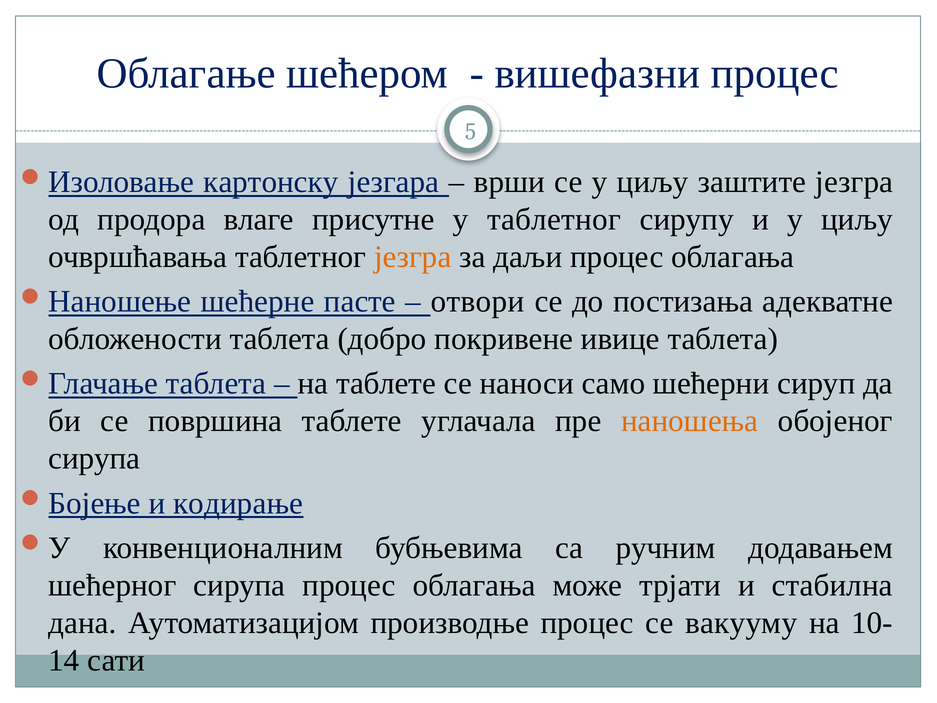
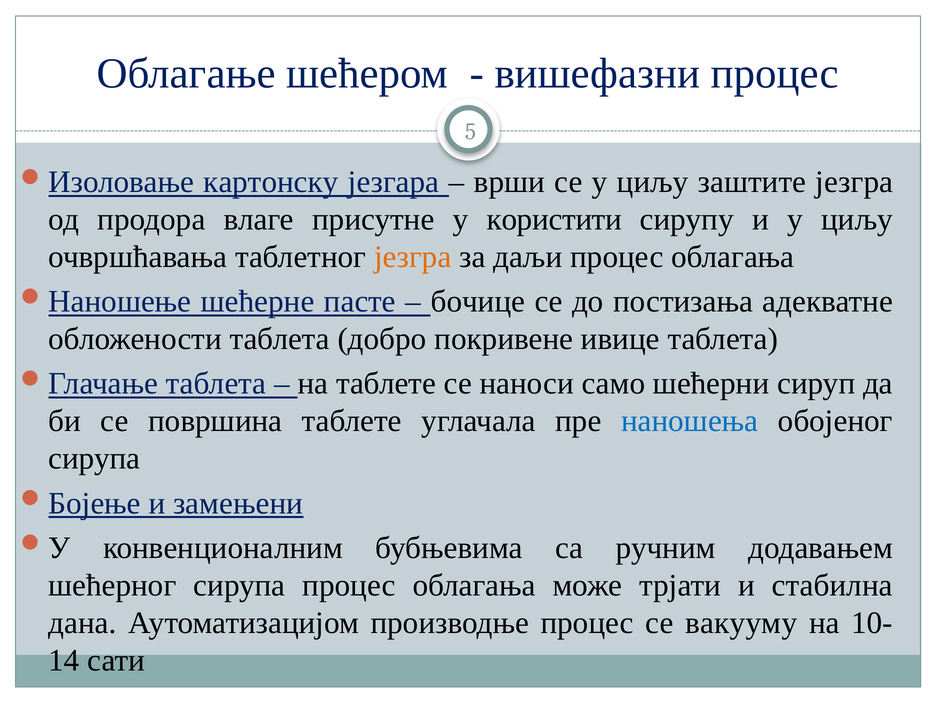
у таблетног: таблетног -> користити (554, 220)
отвори: отвори -> бочице (478, 302)
наношења colour: orange -> blue (690, 421)
кодирање: кодирање -> замењени (238, 503)
